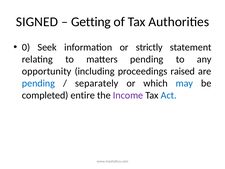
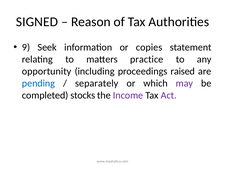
Getting: Getting -> Reason (91, 22)
0: 0 -> 9 (26, 47)
strictly: strictly -> copies (149, 47)
matters pending: pending -> practice (147, 59)
may colour: blue -> purple (184, 83)
entire: entire -> stocks (83, 95)
Act colour: blue -> purple (169, 95)
